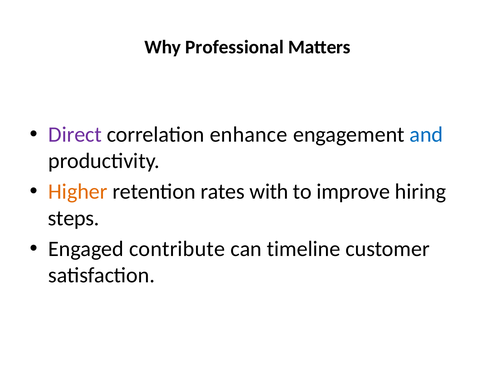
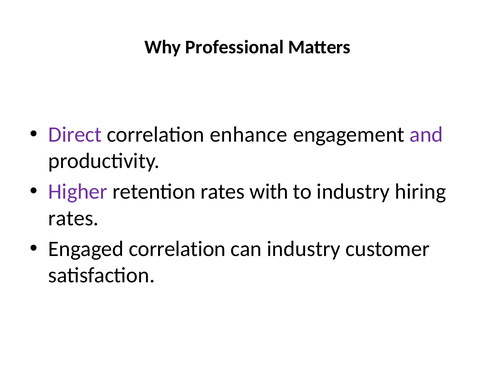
and colour: blue -> purple (426, 135)
Higher colour: orange -> purple (78, 192)
to improve: improve -> industry (353, 192)
steps: steps -> rates (74, 218)
Engaged contribute: contribute -> correlation (177, 249)
can timeline: timeline -> industry (304, 249)
